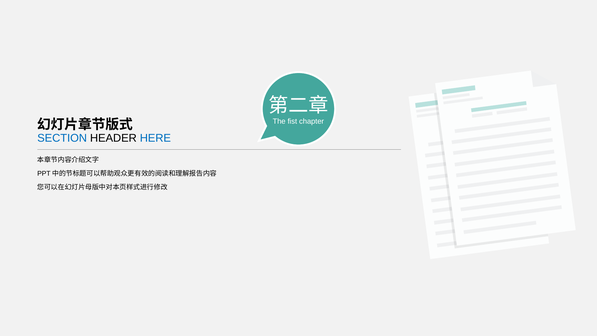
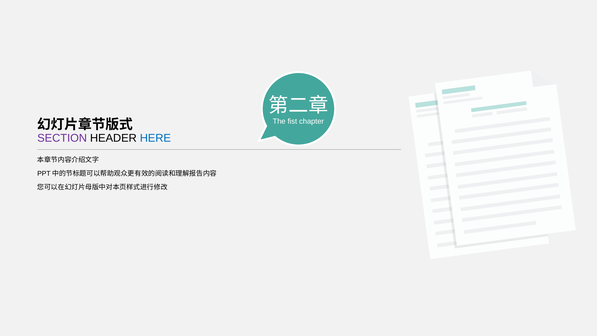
SECTION colour: blue -> purple (62, 138)
